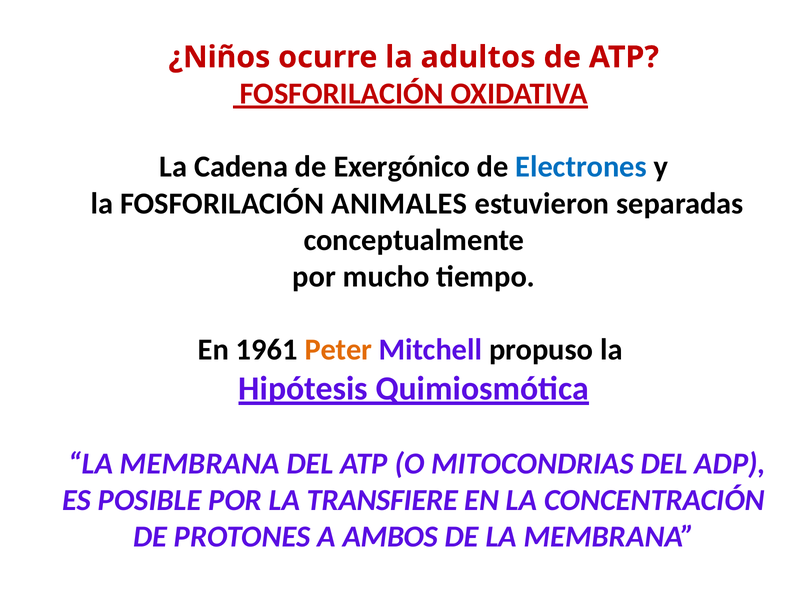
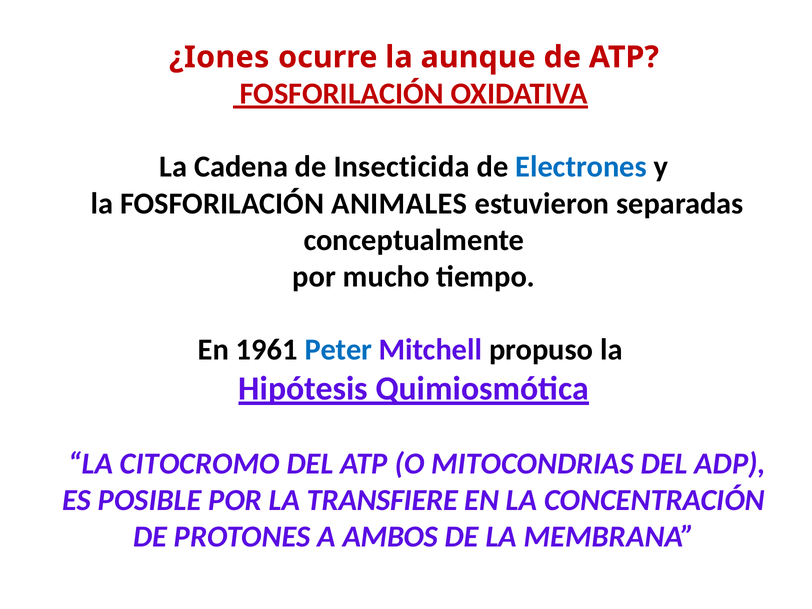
¿Niños: ¿Niños -> ¿Iones (219, 57)
adultos: adultos -> aunque (478, 57)
Exergónico: Exergónico -> Insecticida (402, 167)
Peter colour: orange -> blue (338, 350)
MEMBRANA: MEMBRANA -> CITOCROMO (200, 464)
